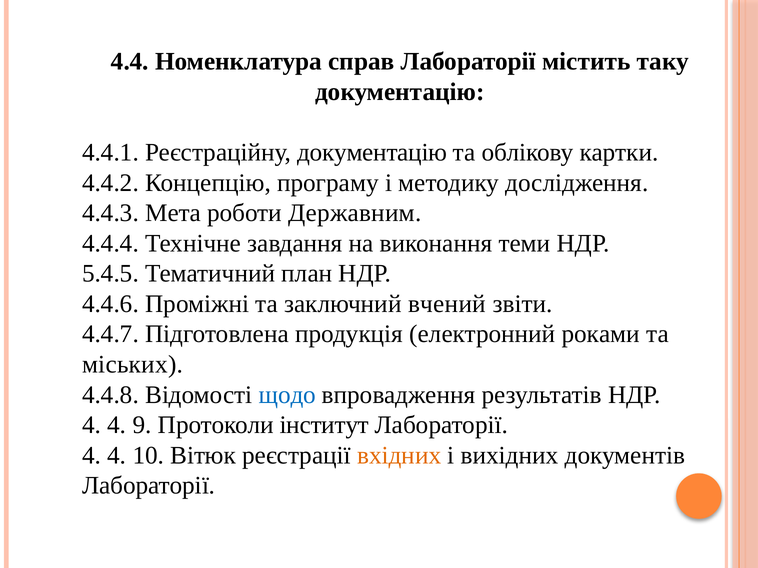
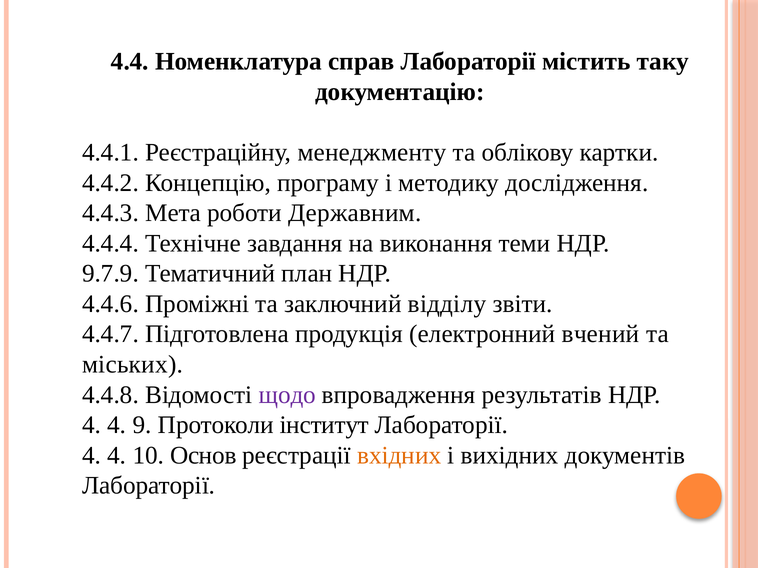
Реєстраційну документацію: документацію -> менеджменту (372, 153)
5.4.5: 5.4.5 -> 9.7.9 (110, 274)
вчений: вчений -> відділу (447, 304)
роками: роками -> вчений (601, 334)
щодо colour: blue -> purple (287, 395)
Вітюк: Вітюк -> Основ (203, 456)
